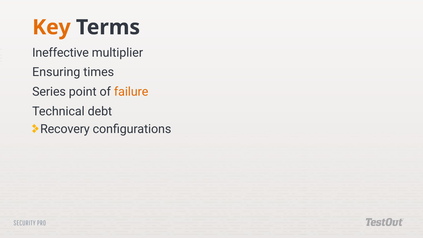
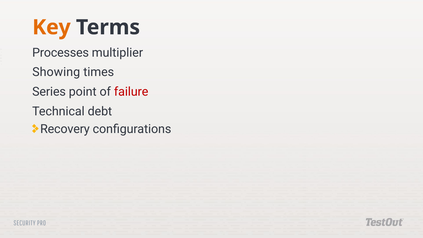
Ineffective: Ineffective -> Processes (61, 53)
Ensuring: Ensuring -> Showing (56, 72)
failure colour: orange -> red (131, 92)
